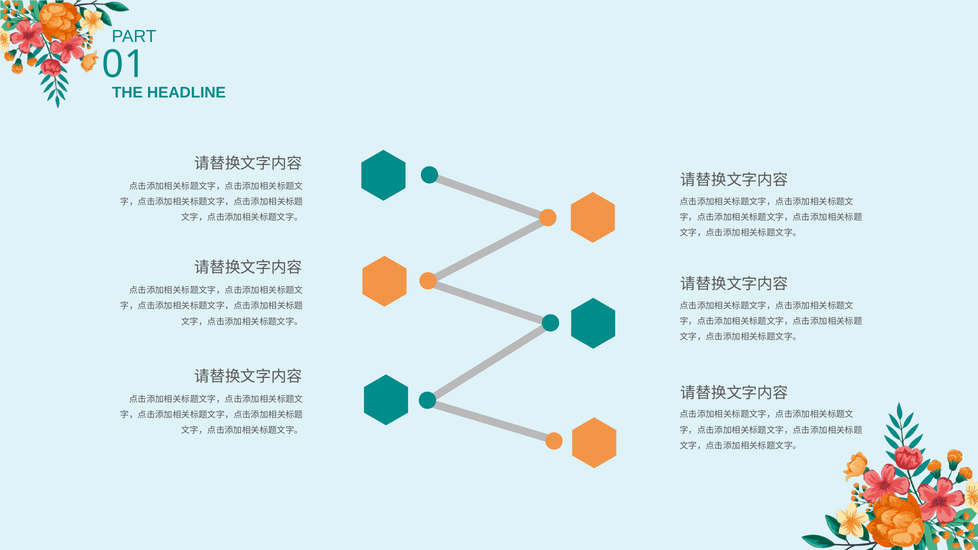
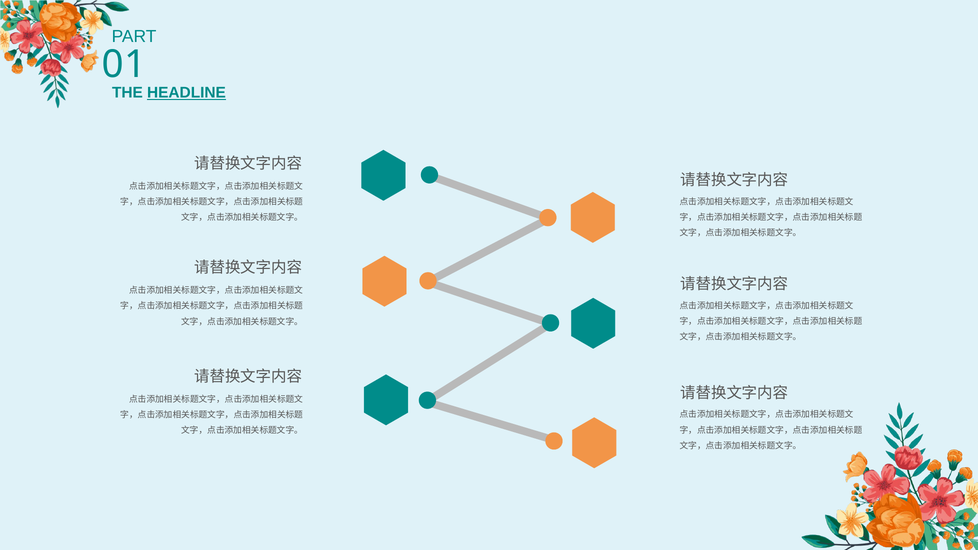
HEADLINE underline: none -> present (186, 93)
